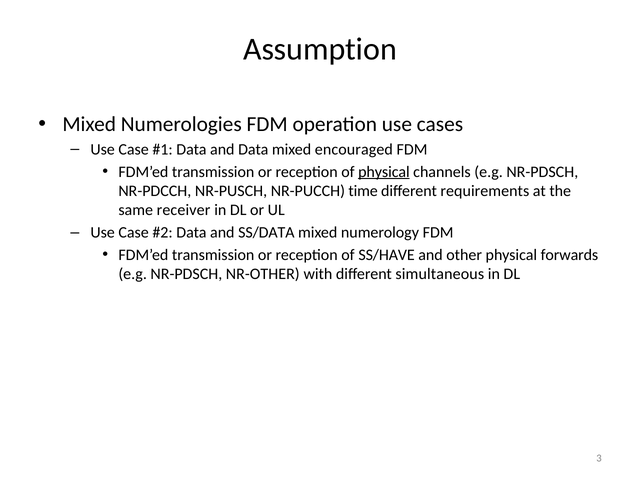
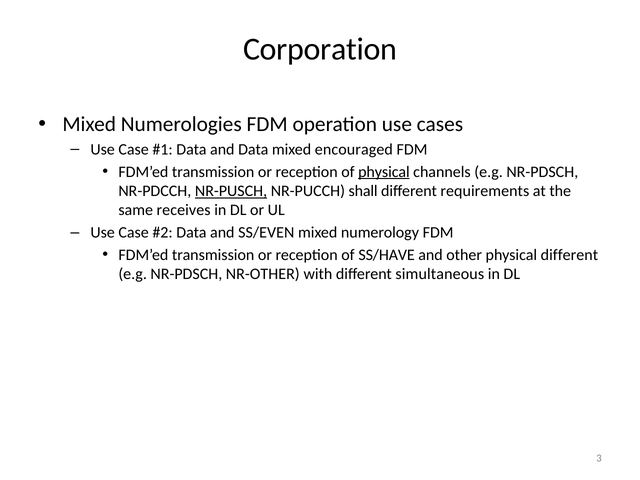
Assumption: Assumption -> Corporation (320, 49)
NR-PUSCH underline: none -> present (231, 191)
time: time -> shall (363, 191)
receiver: receiver -> receives (184, 210)
SS/DATA: SS/DATA -> SS/EVEN (266, 233)
physical forwards: forwards -> different (569, 255)
